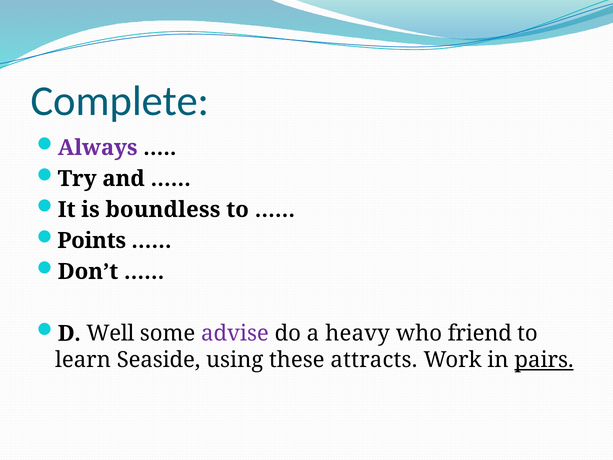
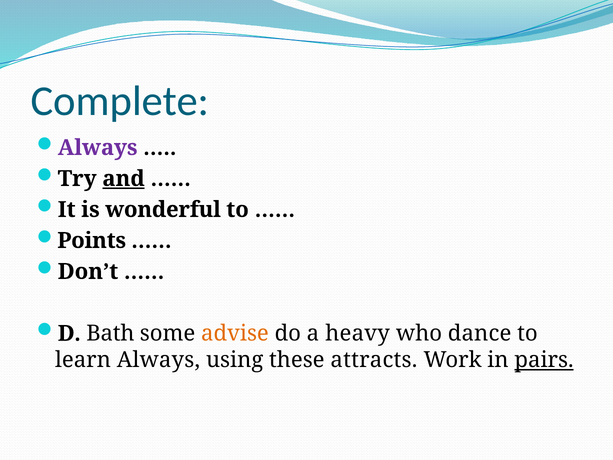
and underline: none -> present (124, 179)
boundless: boundless -> wonderful (163, 210)
Well: Well -> Bath (110, 333)
advise colour: purple -> orange (235, 333)
friend: friend -> dance (480, 333)
learn Seaside: Seaside -> Always (158, 360)
